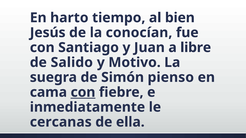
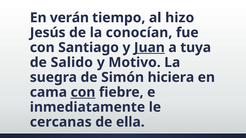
harto: harto -> verán (69, 18)
bien: bien -> hizo (180, 18)
Juan underline: none -> present (149, 48)
libre: libre -> tuya (196, 48)
pienso: pienso -> hiciera (171, 78)
